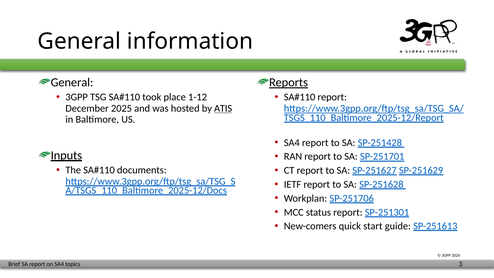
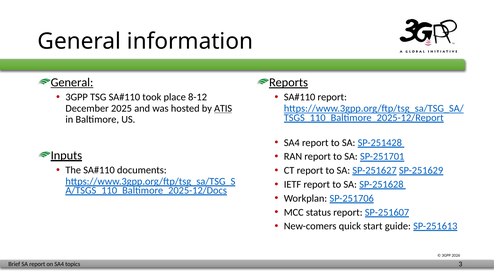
General underline: none -> present (72, 82)
1-12: 1-12 -> 8-12 (198, 97)
SP-251301: SP-251301 -> SP-251607 (387, 212)
